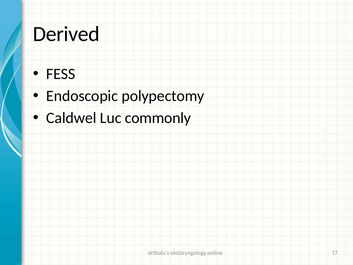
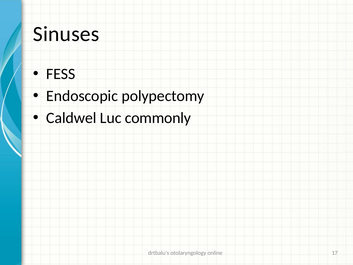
Derived: Derived -> Sinuses (66, 34)
